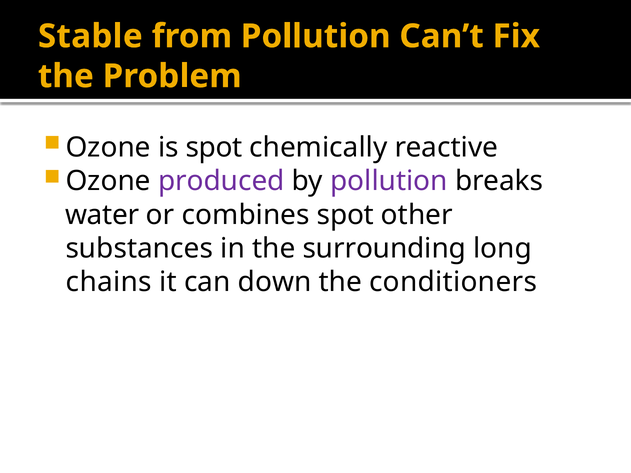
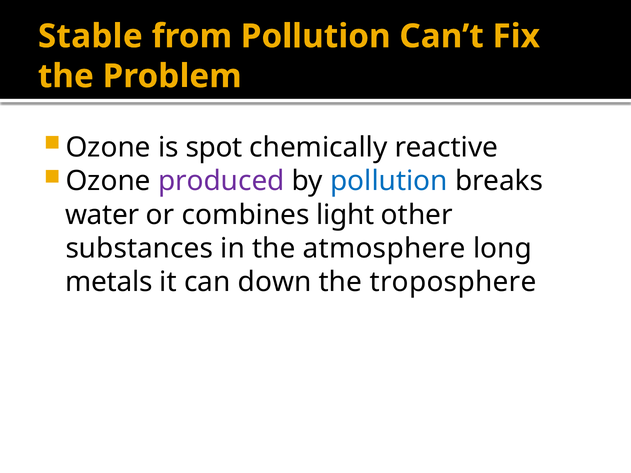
pollution colour: purple -> blue (389, 181)
combines spot: spot -> light (345, 215)
surrounding: surrounding -> atmosphere (384, 249)
chains: chains -> metals (109, 282)
conditioners: conditioners -> troposphere (453, 282)
